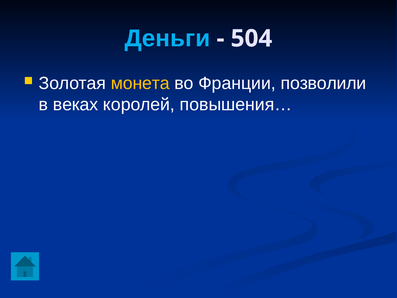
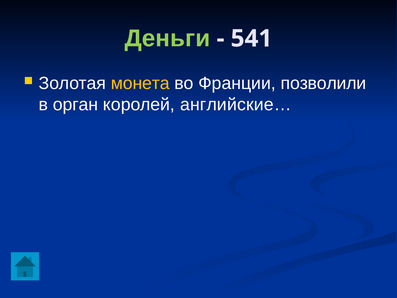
Деньги colour: light blue -> light green (167, 38)
504: 504 -> 541 (251, 38)
веках: веках -> орган (76, 104)
повышения…: повышения… -> английские… (236, 104)
